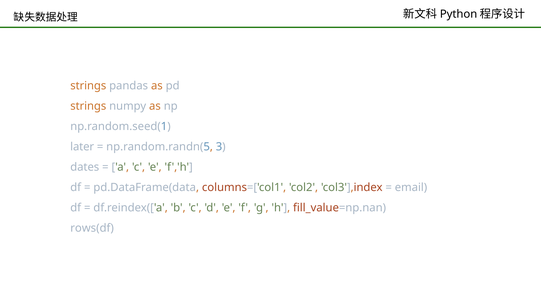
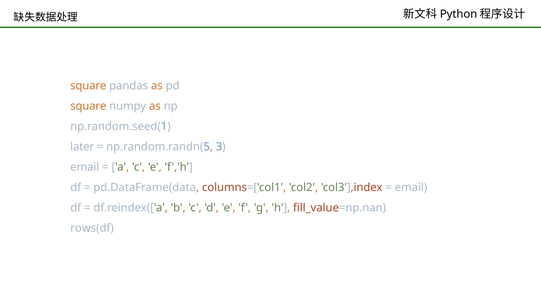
strings: strings -> square (88, 86)
strings: strings -> square (88, 106)
dates: dates -> email (85, 167)
